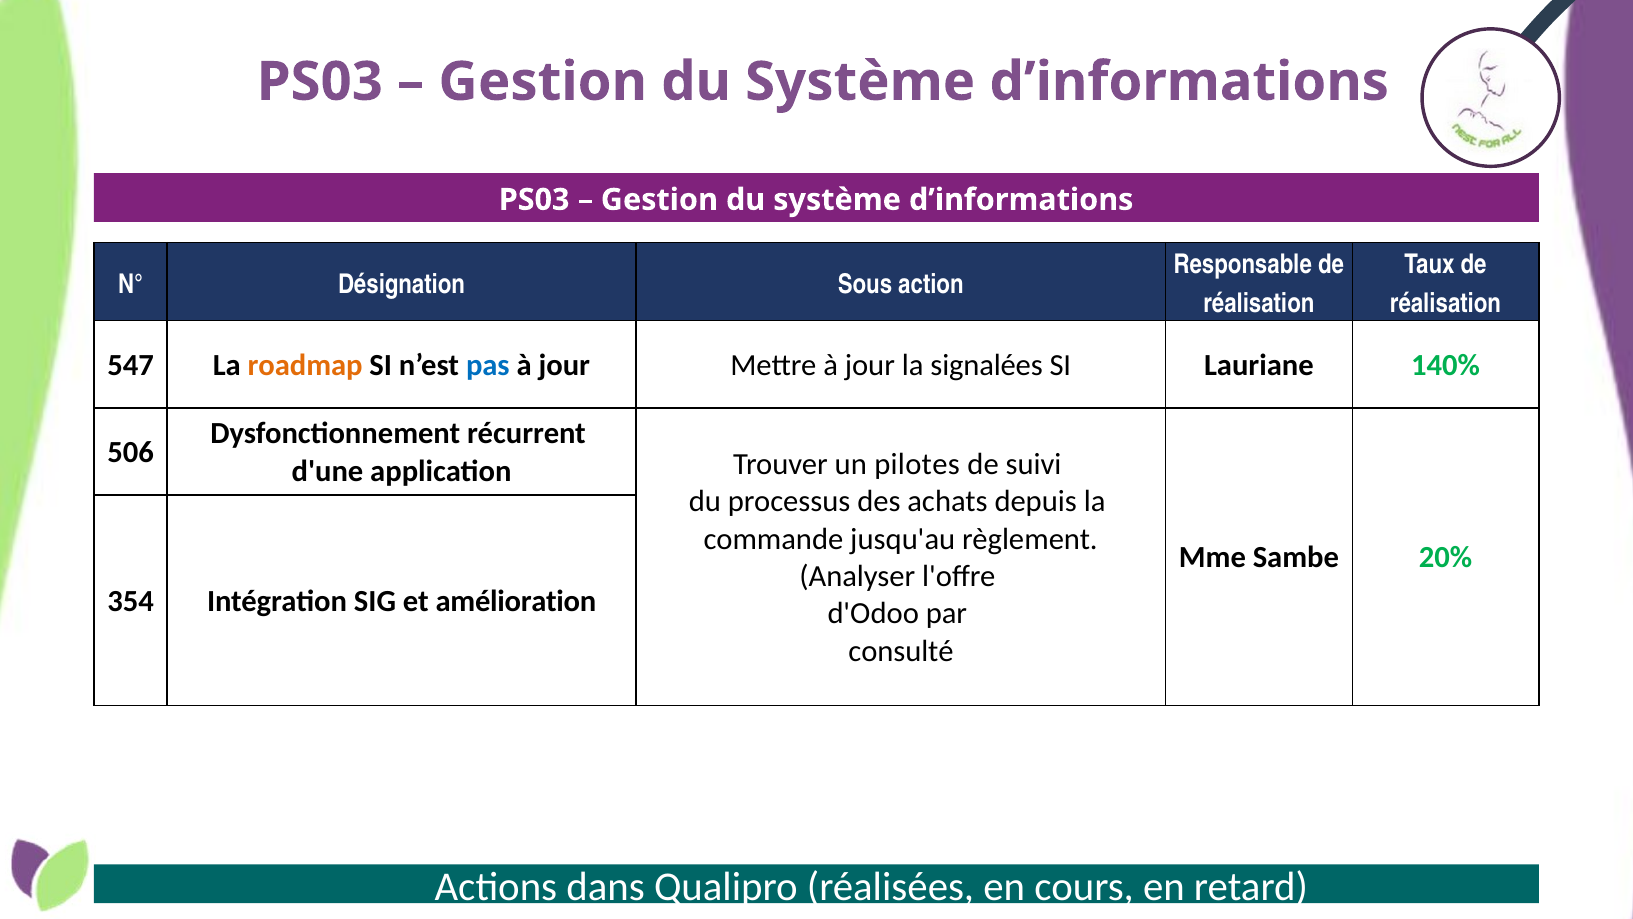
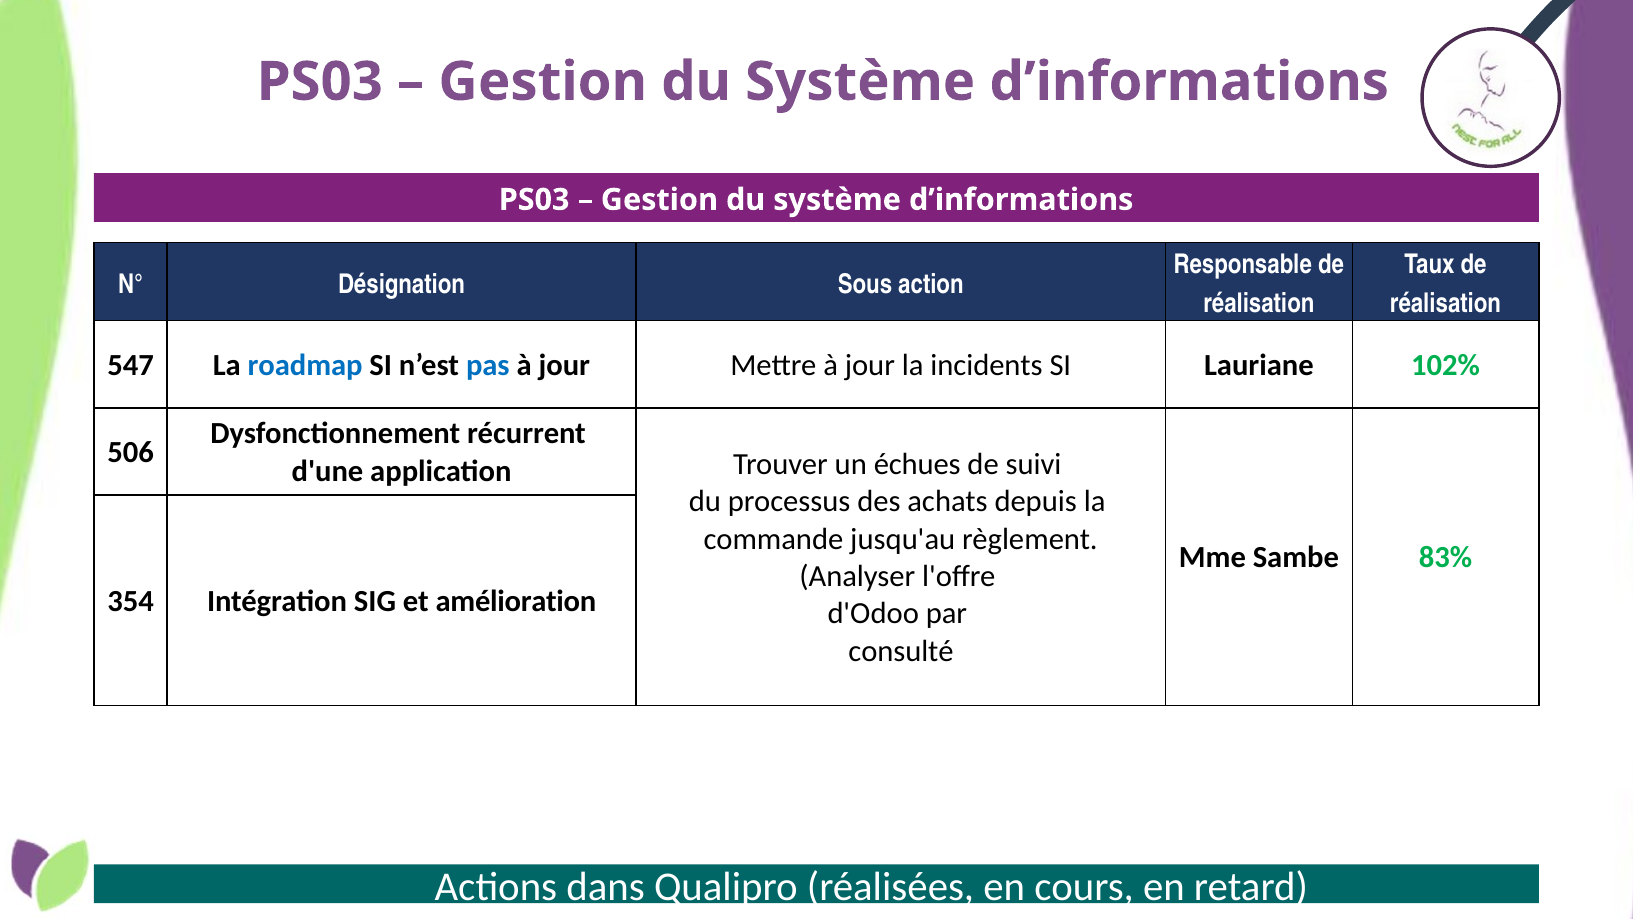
roadmap colour: orange -> blue (305, 365)
signalées: signalées -> incidents (987, 365)
140%: 140% -> 102% (1446, 365)
pilotes: pilotes -> échues (917, 464)
20%: 20% -> 83% (1446, 557)
